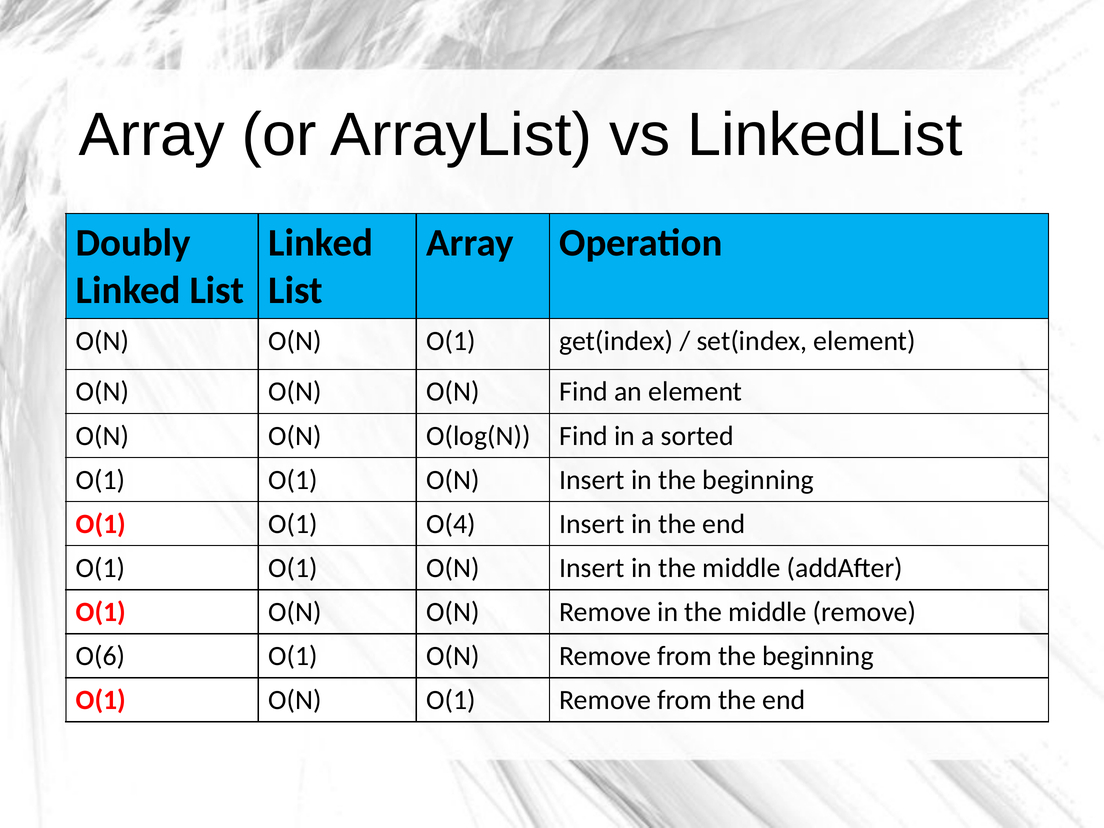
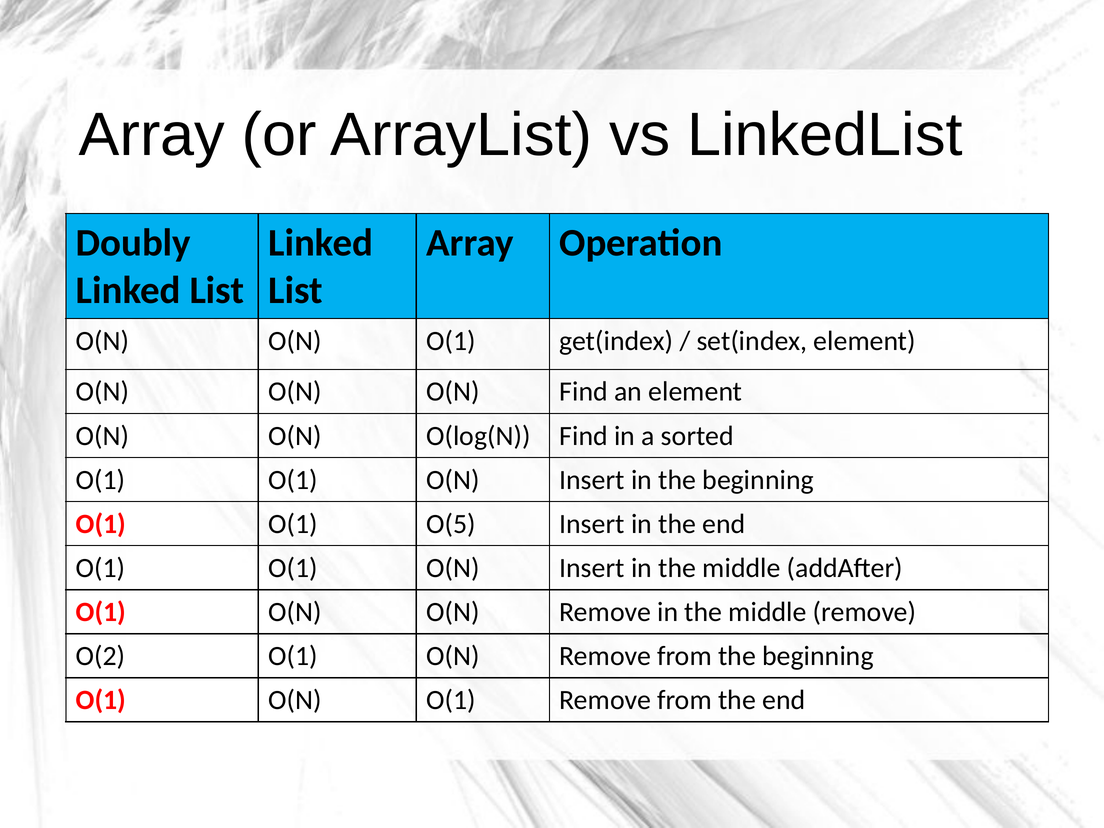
O(4: O(4 -> O(5 (451, 524)
O(6: O(6 -> O(2 (101, 656)
